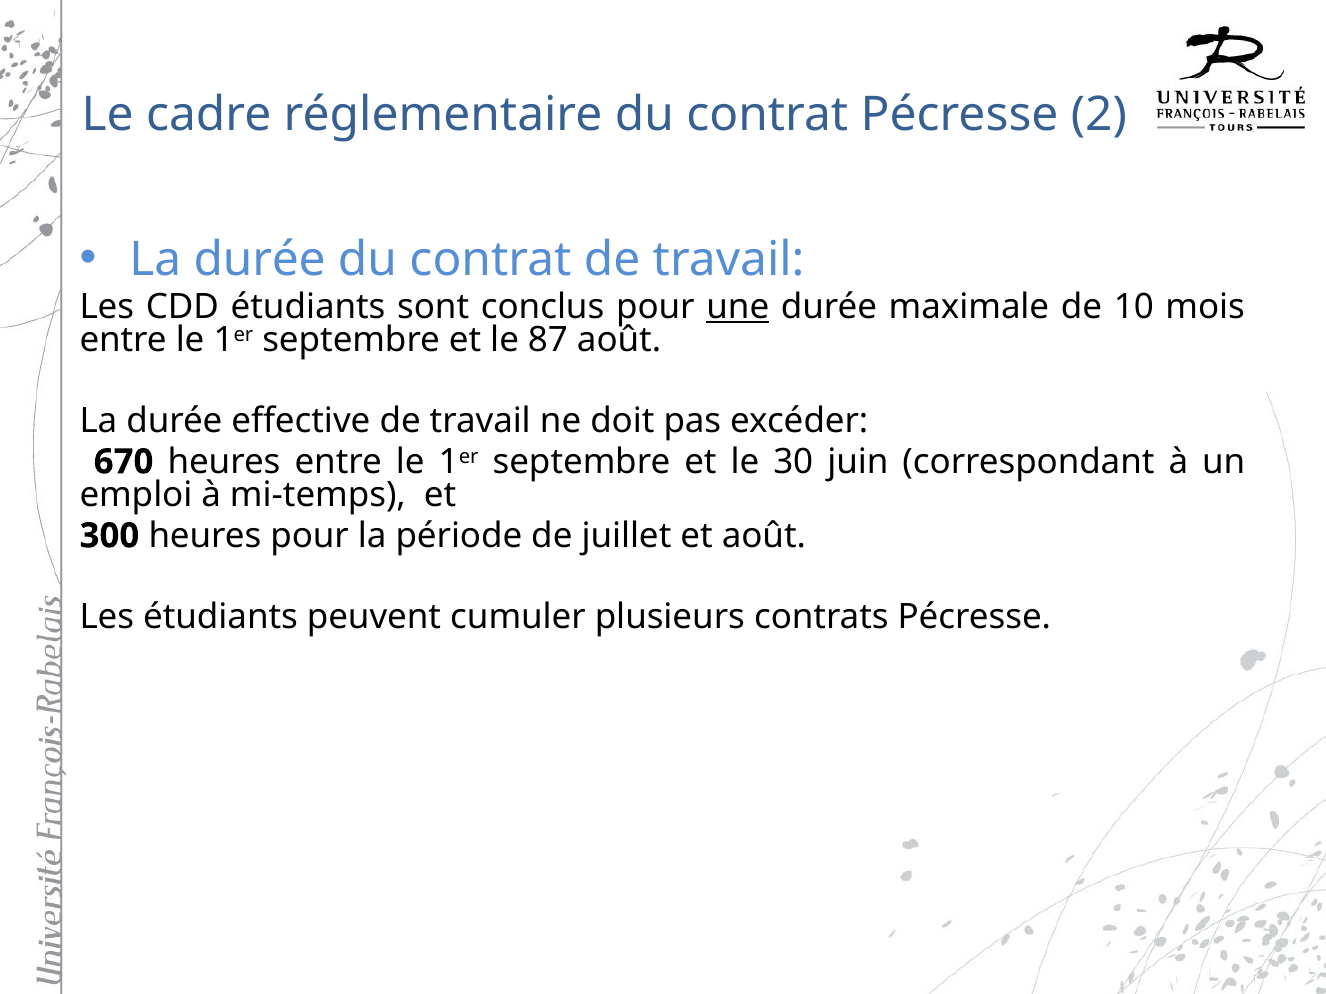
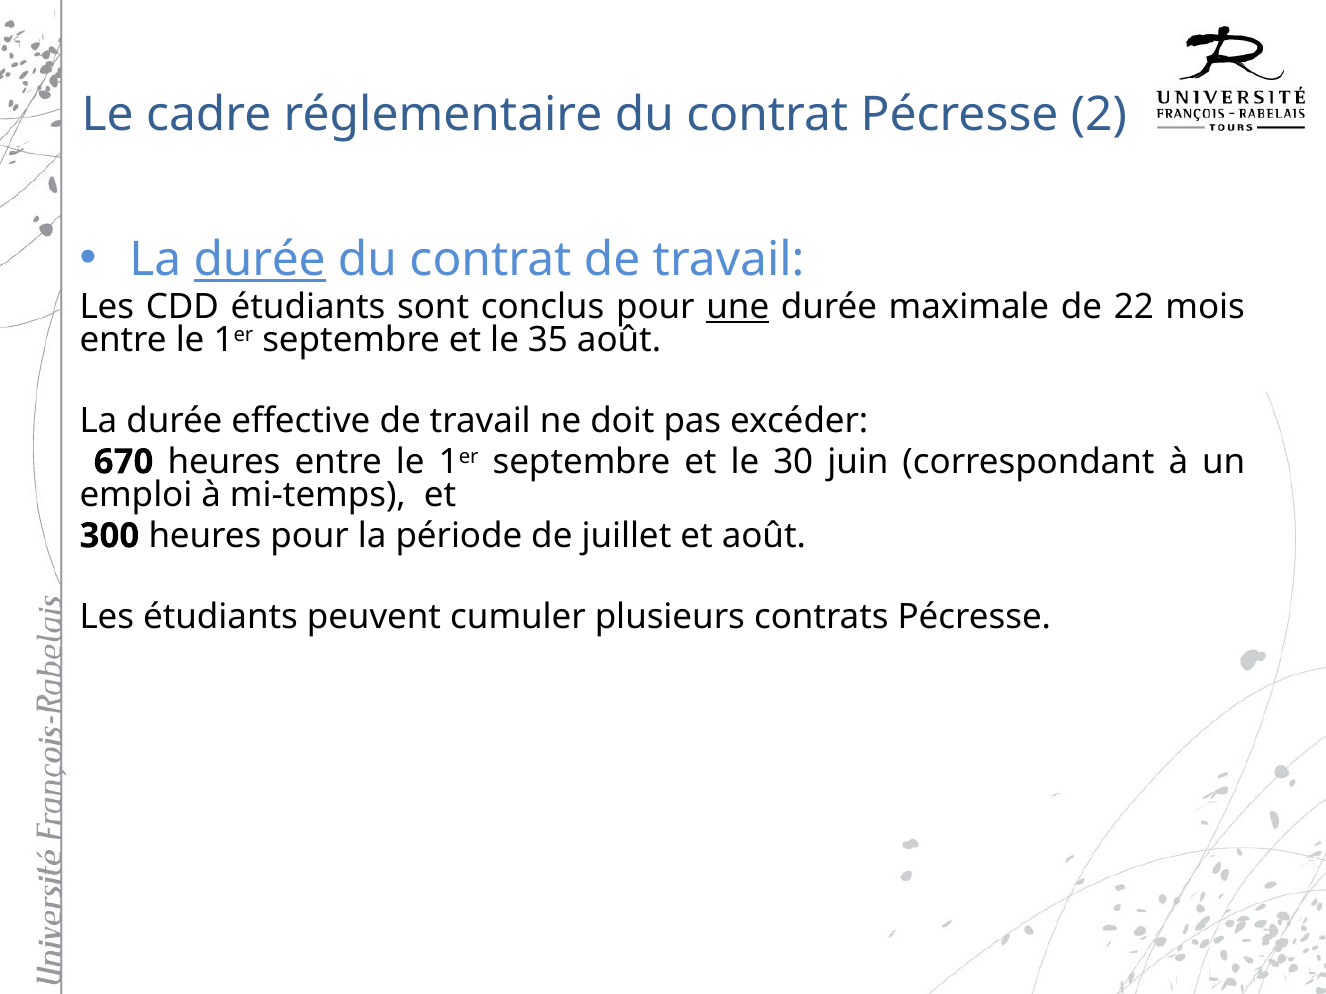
durée underline: none -> present (260, 260)
10: 10 -> 22 (1134, 307)
87: 87 -> 35 (548, 341)
